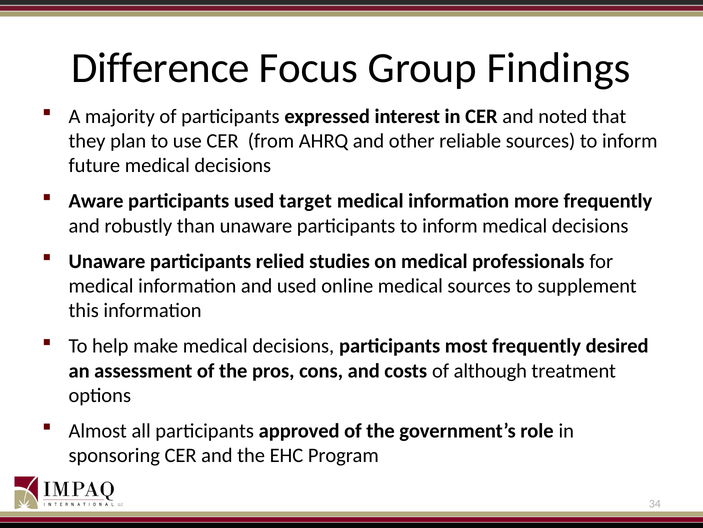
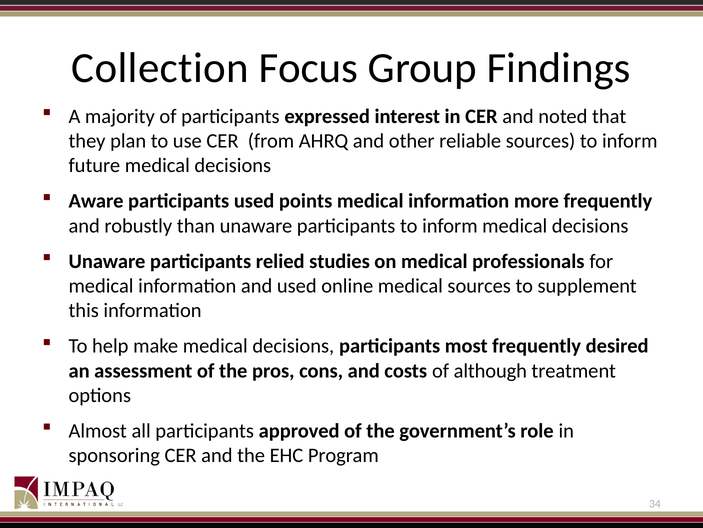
Difference: Difference -> Collection (160, 68)
target: target -> points (306, 201)
